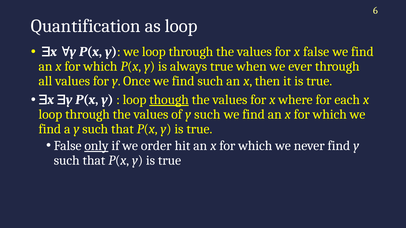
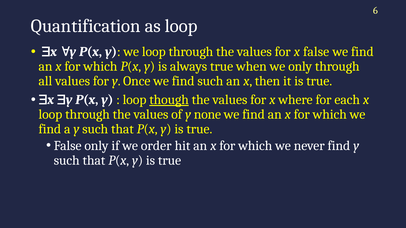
we ever: ever -> only (300, 66)
of y such: such -> none (207, 115)
only underline: present -> none (96, 146)
